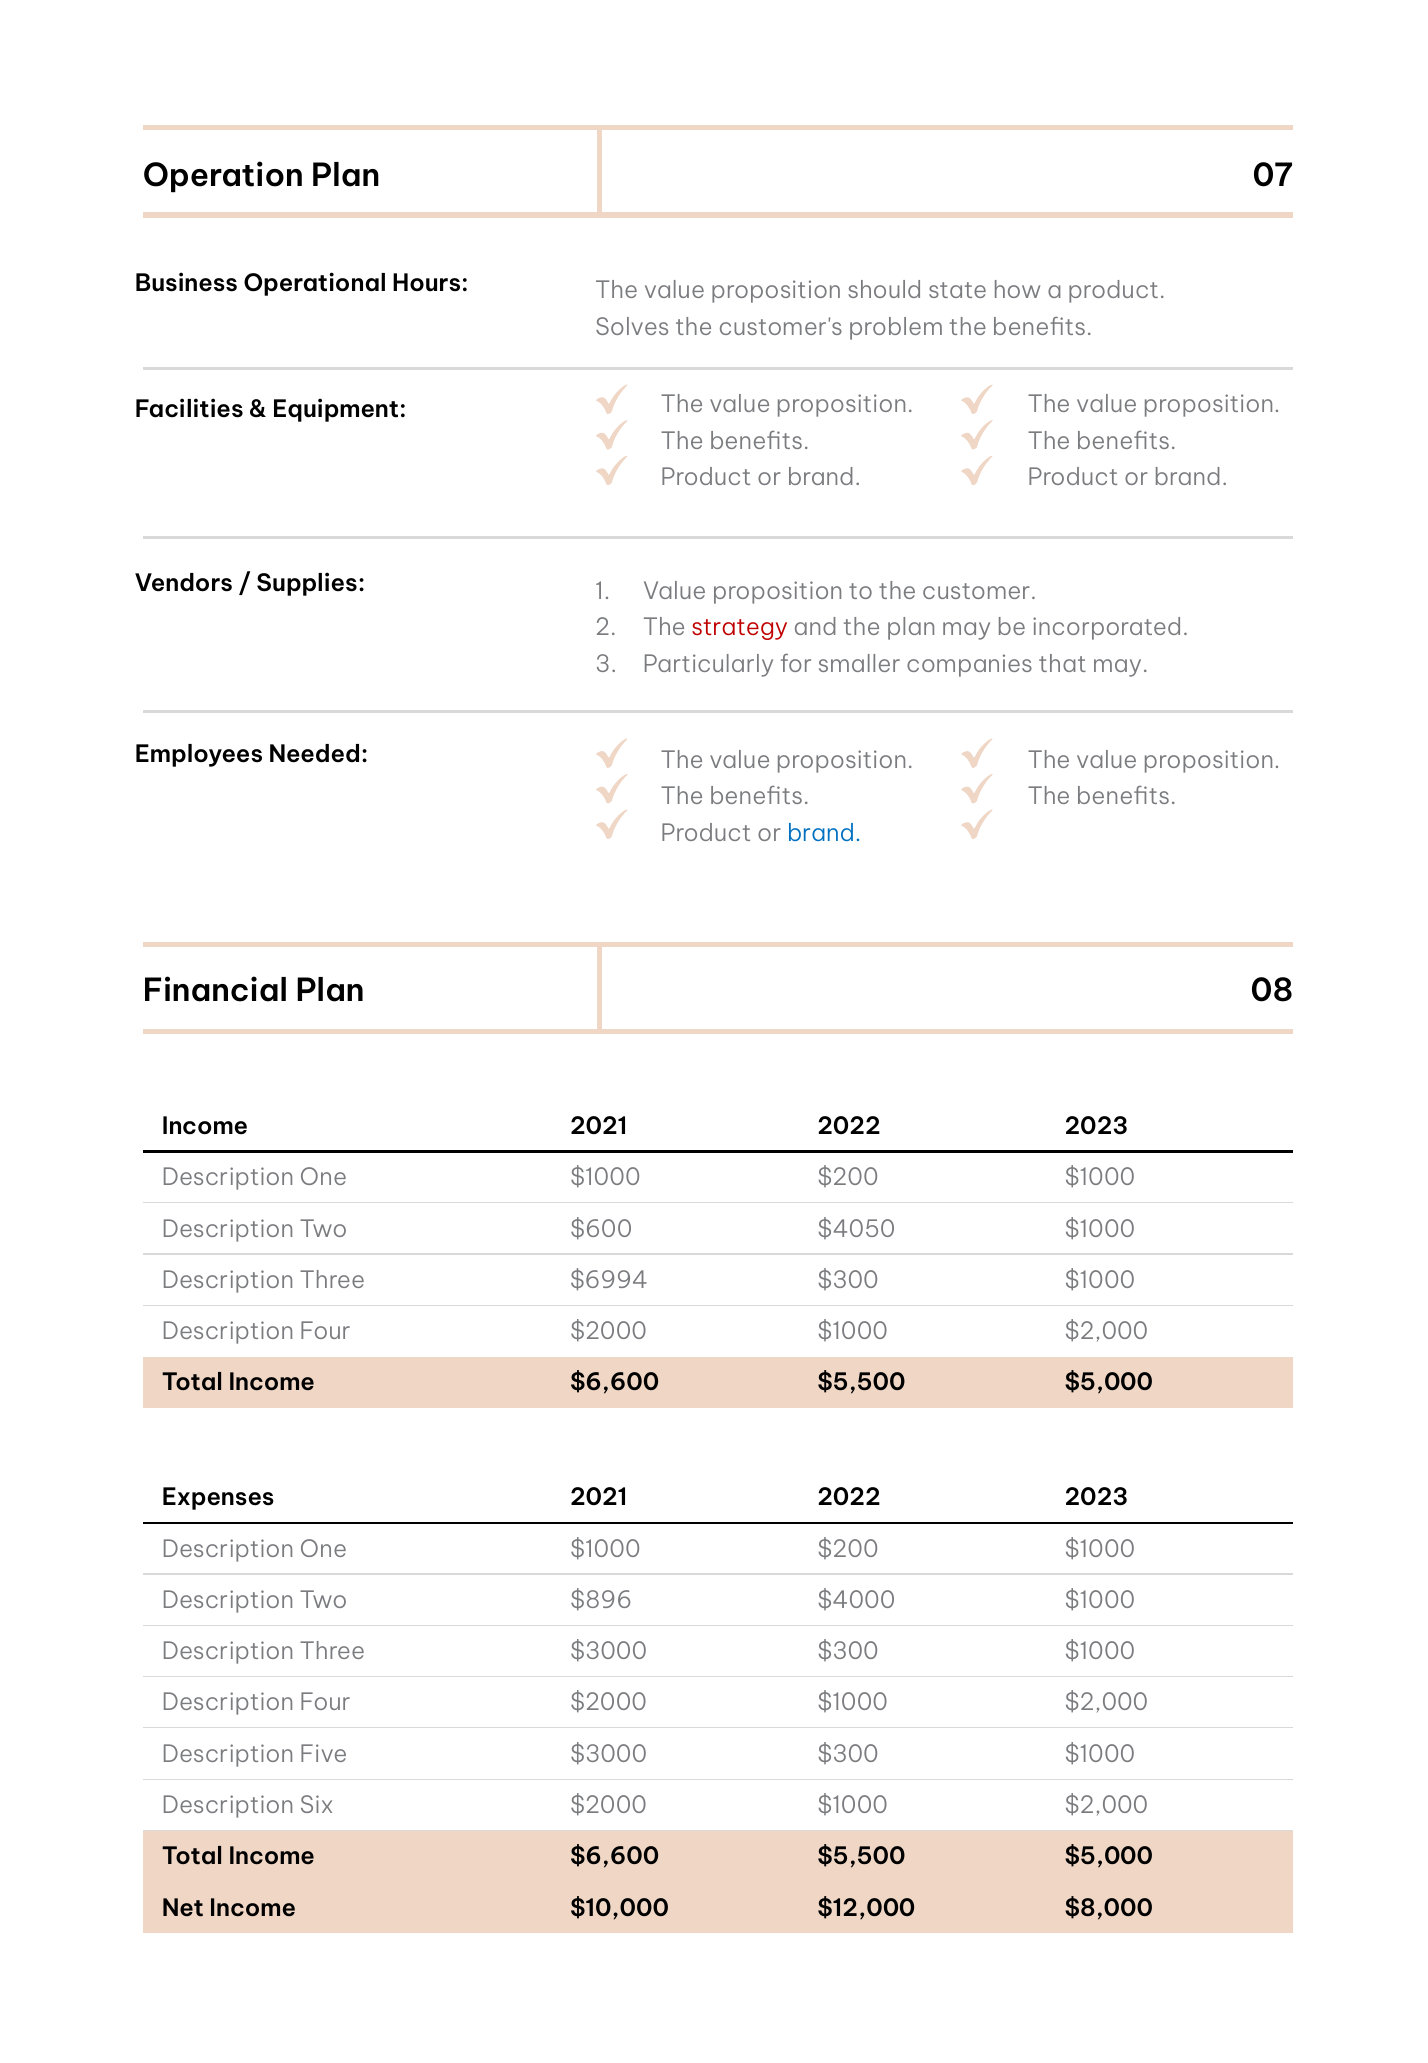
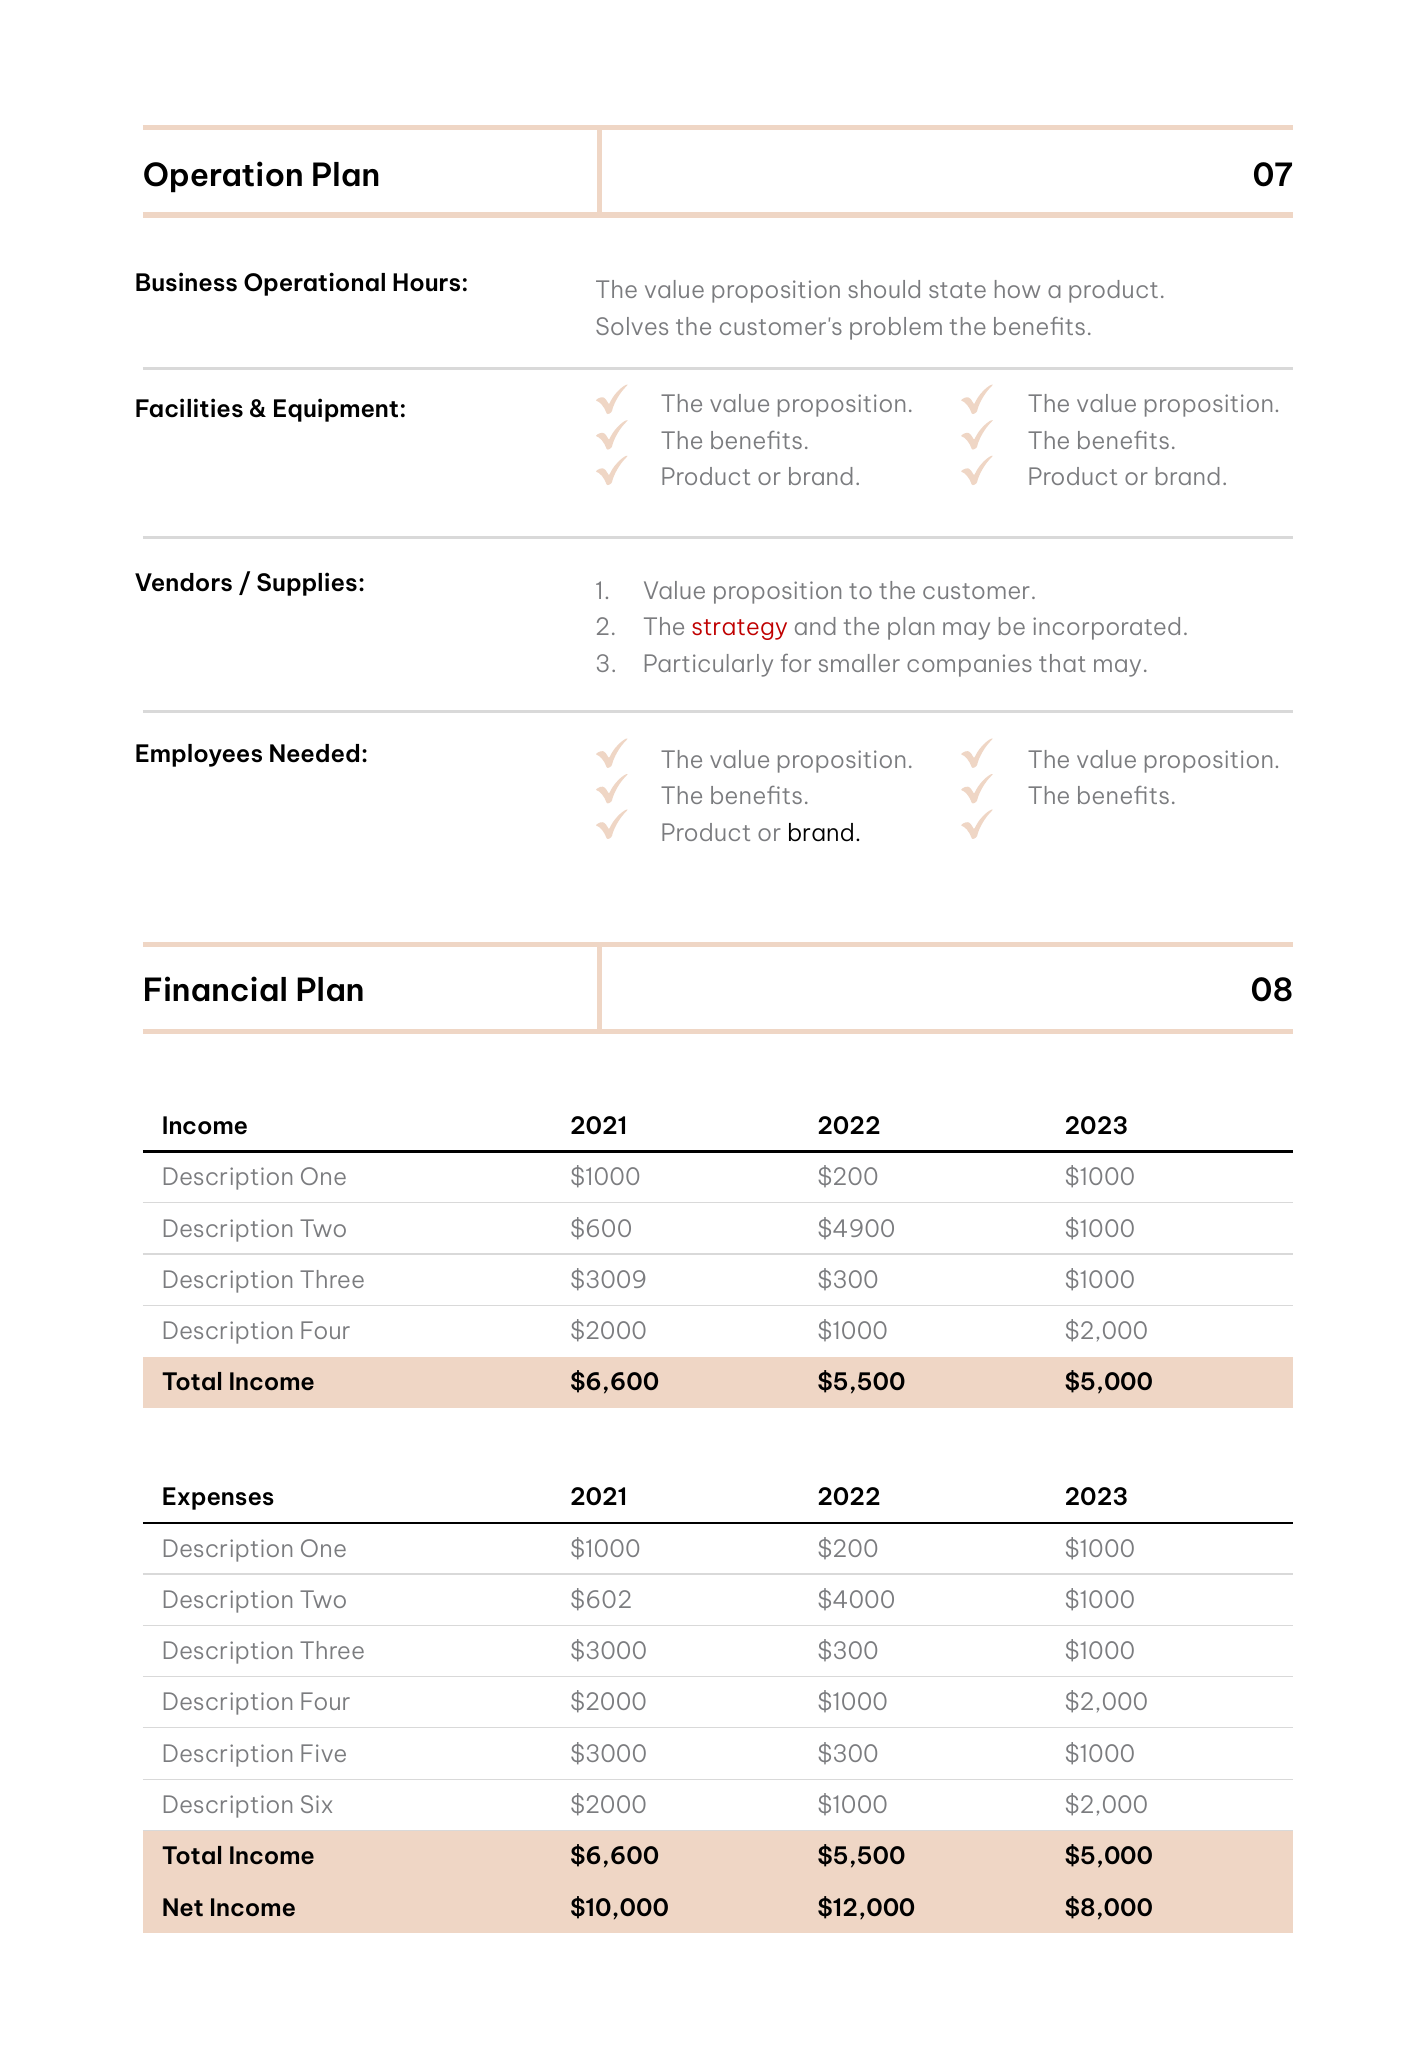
brand colour: blue -> black (824, 833)
$4050: $4050 -> $4900 (857, 1229)
$6994: $6994 -> $3009 (609, 1280)
$896: $896 -> $602 (601, 1600)
